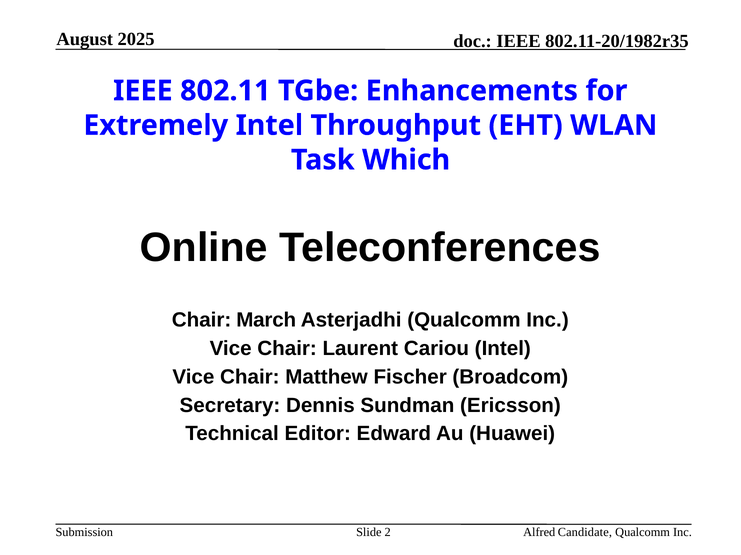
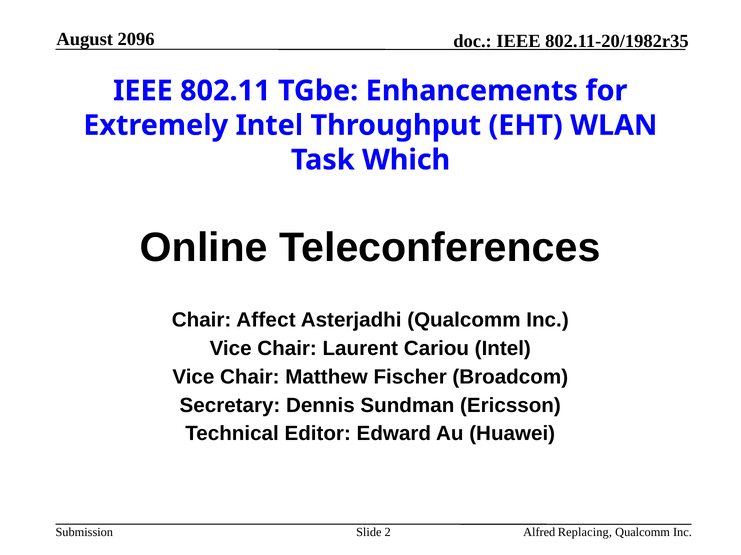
2025: 2025 -> 2096 (136, 39)
March: March -> Affect (266, 321)
Candidate: Candidate -> Replacing (585, 533)
